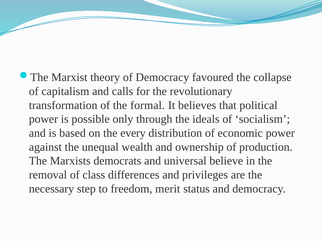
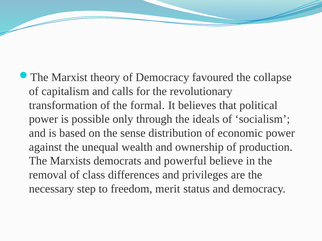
every: every -> sense (133, 133)
universal: universal -> powerful (185, 161)
